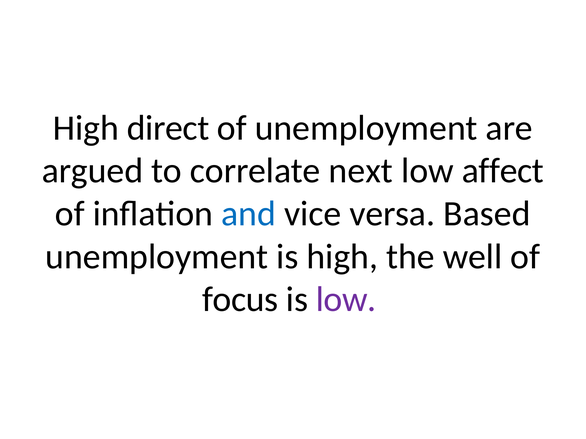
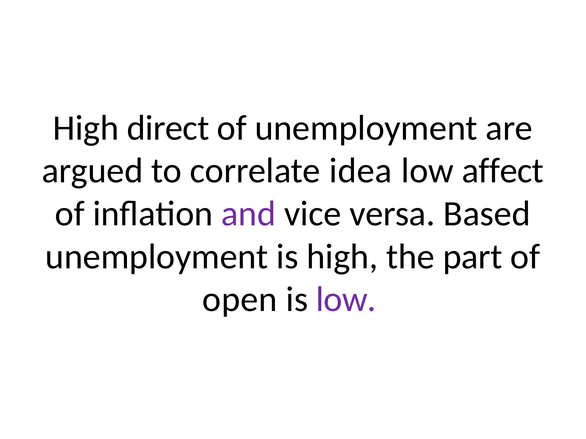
next: next -> idea (361, 171)
and colour: blue -> purple (249, 214)
well: well -> part (473, 257)
focus: focus -> open (240, 300)
